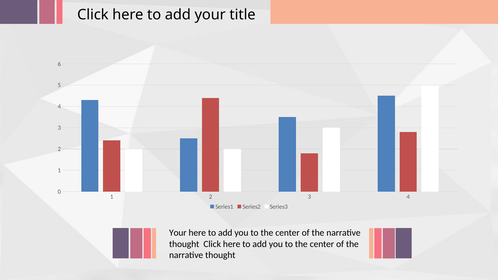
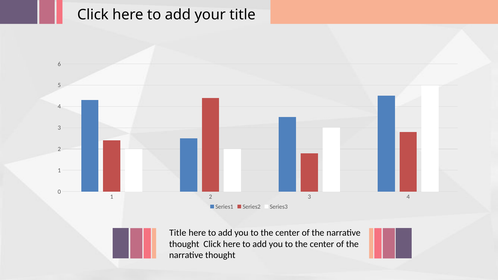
Your: Your -> Title (178, 233)
